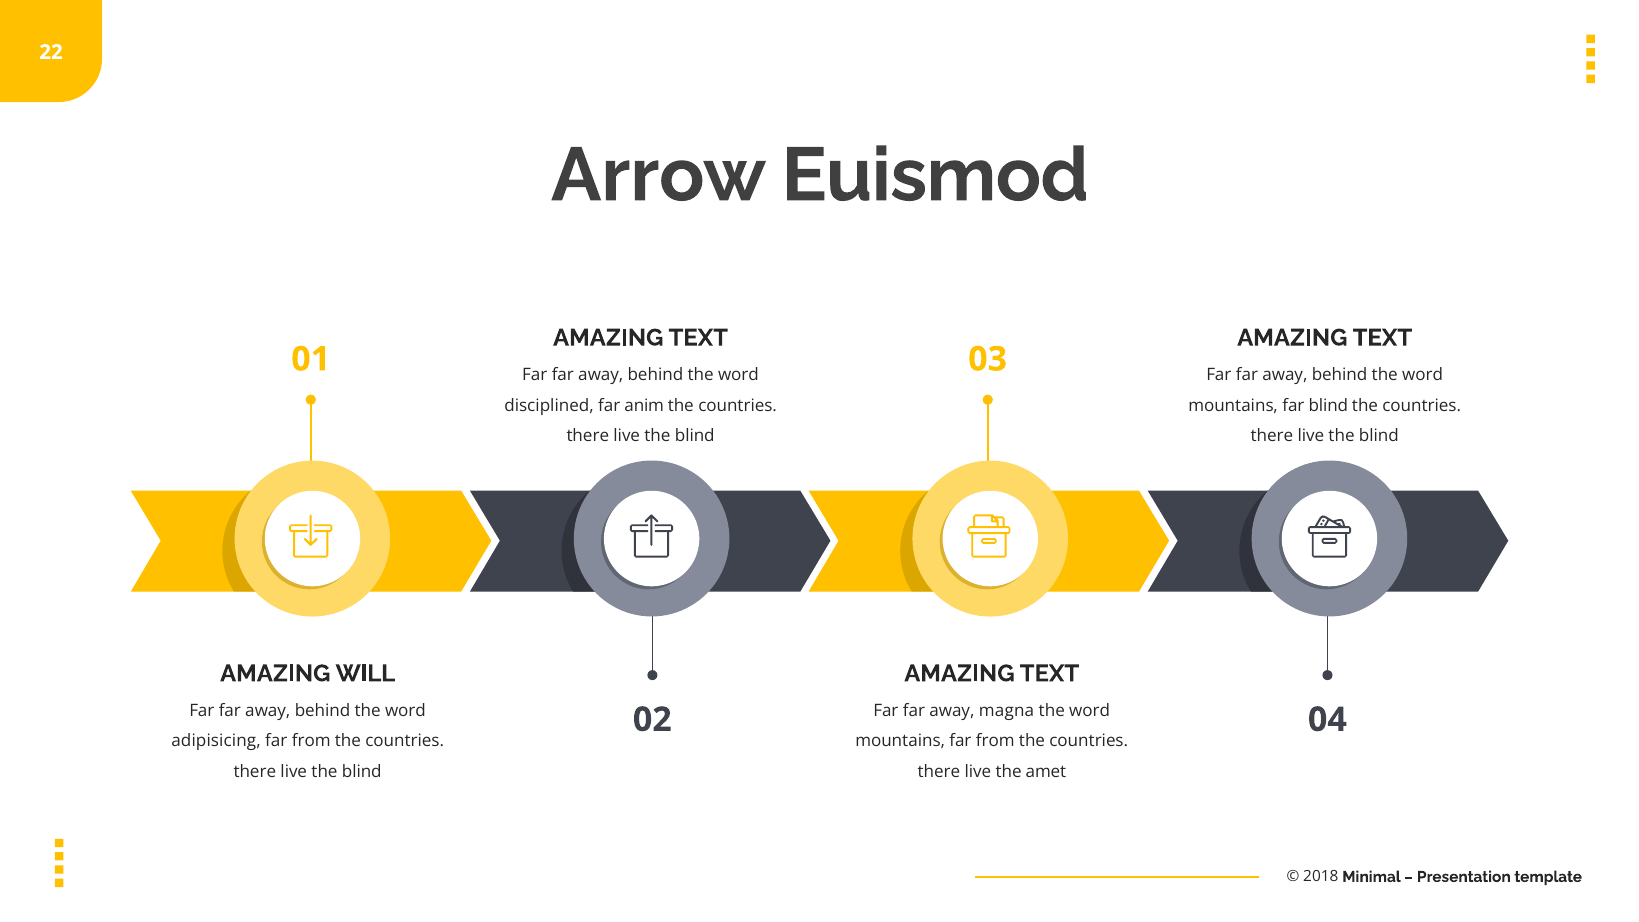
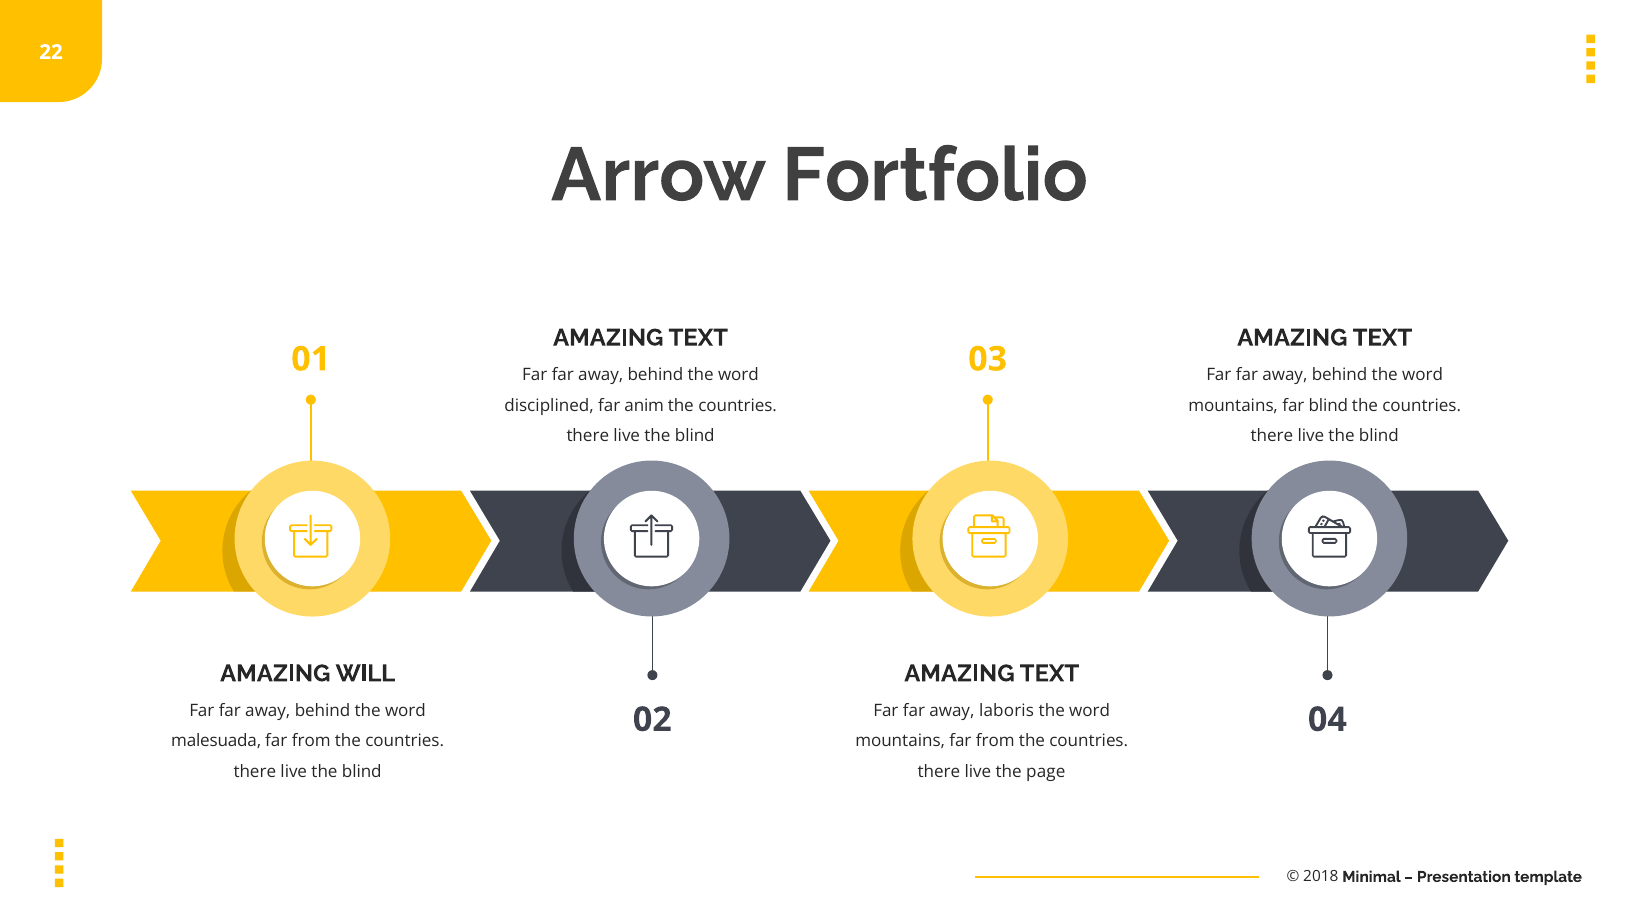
Euismod: Euismod -> Fortfolio (935, 176)
magna: magna -> laboris (1007, 710)
adipisicing: adipisicing -> malesuada (216, 741)
amet: amet -> page (1046, 772)
